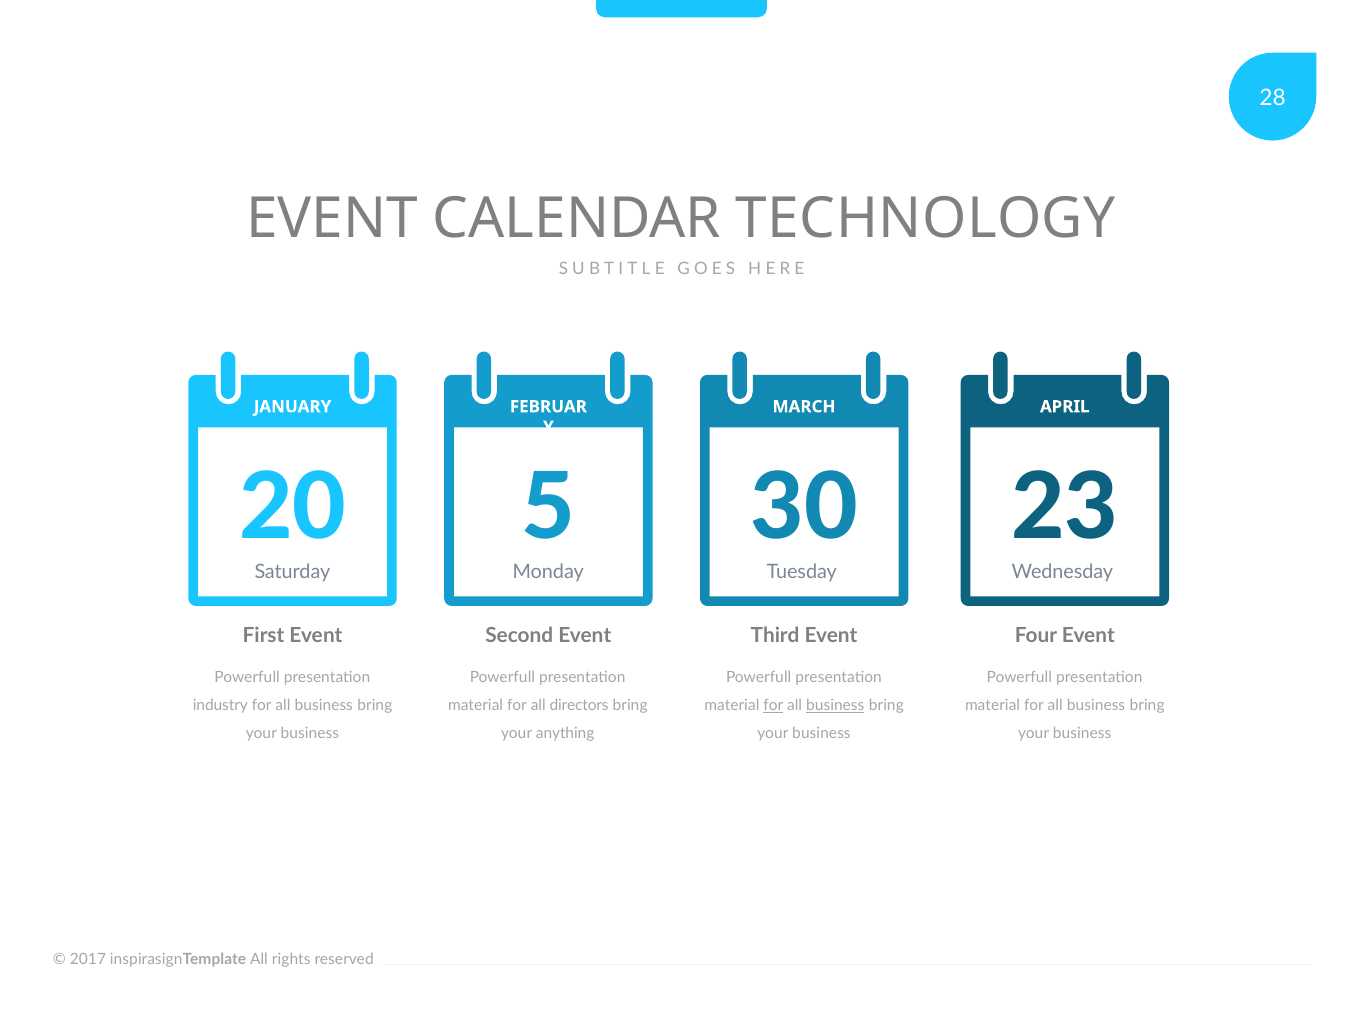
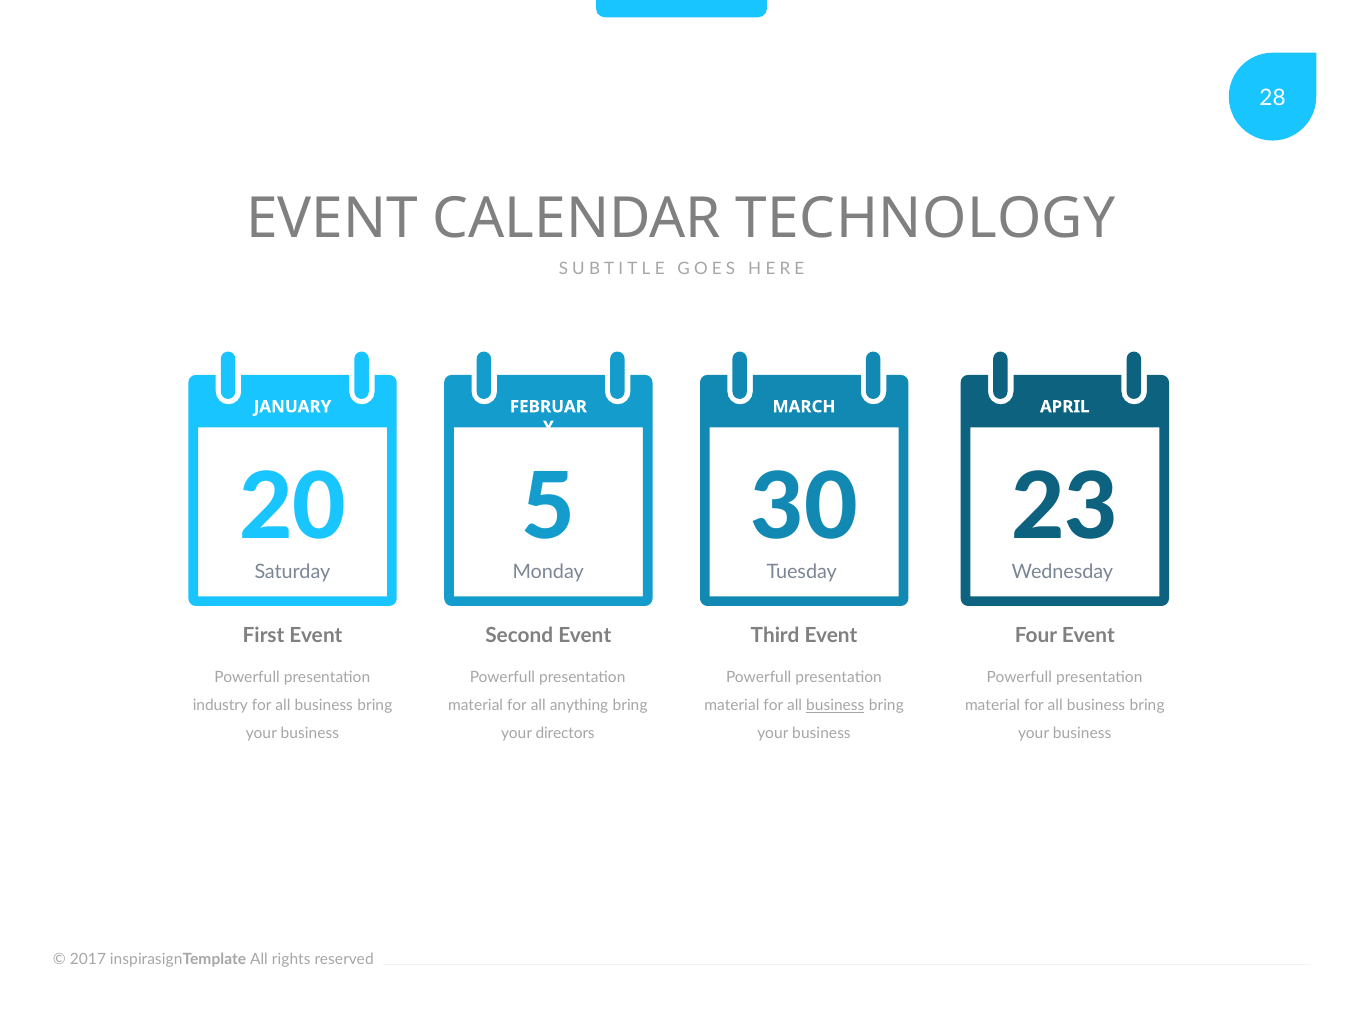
directors: directors -> anything (579, 706)
for underline: present -> none (773, 706)
anything: anything -> directors (565, 734)
